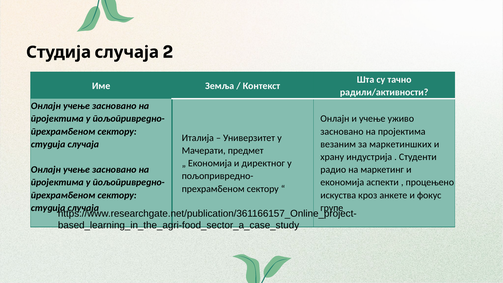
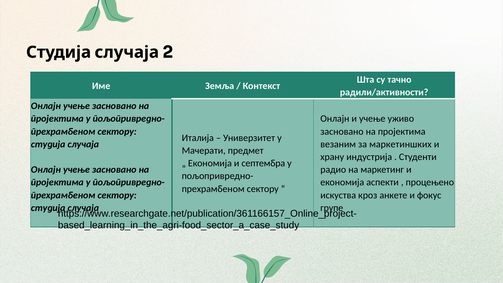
директног: директног -> септембра (263, 163)
